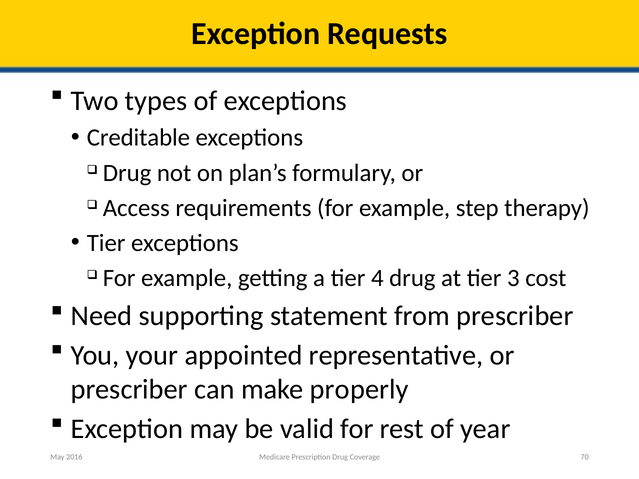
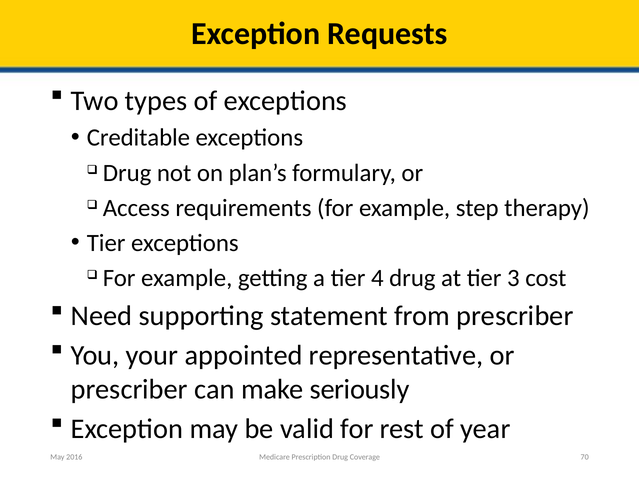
properly: properly -> seriously (360, 389)
